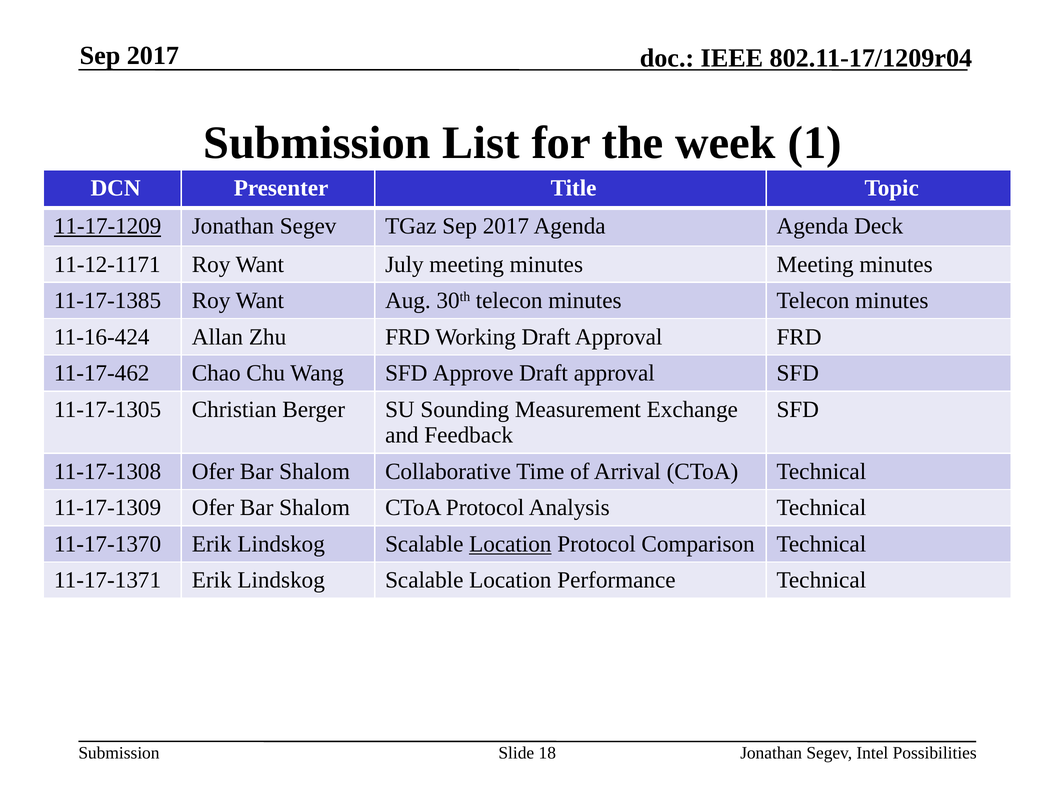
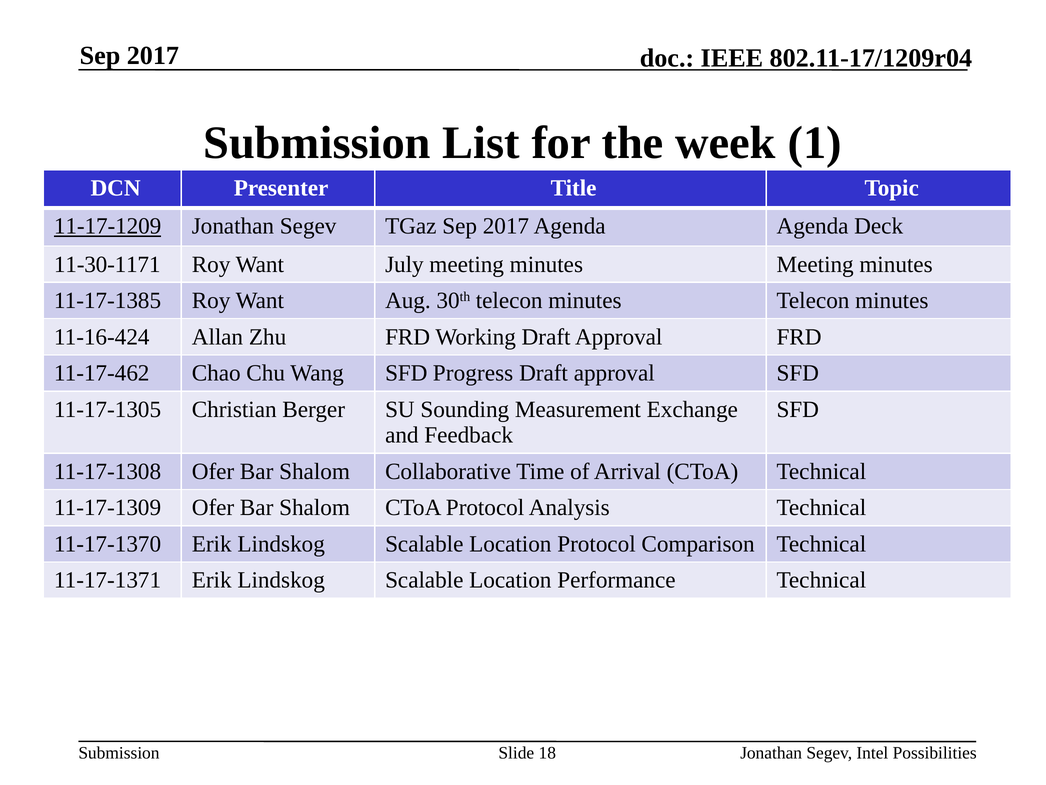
11-12-1171: 11-12-1171 -> 11-30-1171 (107, 264)
Approve: Approve -> Progress (473, 373)
Location underline: present -> none (510, 544)
